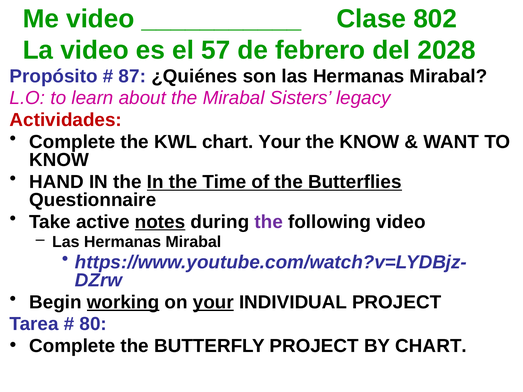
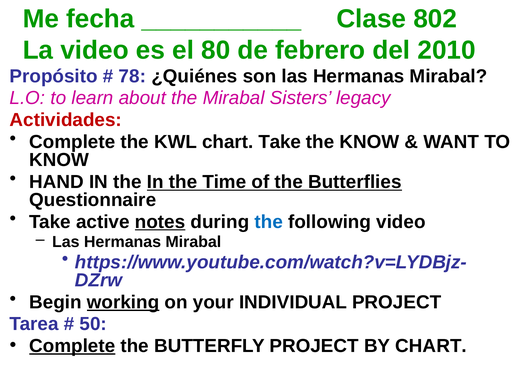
Me video: video -> fecha (100, 19)
57: 57 -> 80 (216, 50)
2028: 2028 -> 2010 (447, 50)
87: 87 -> 78 (132, 76)
chart Your: Your -> Take (280, 142)
the colour: purple -> blue (269, 222)
your underline: present -> none (213, 302)
80: 80 -> 50 (93, 324)
Complete underline: none -> present (72, 346)
